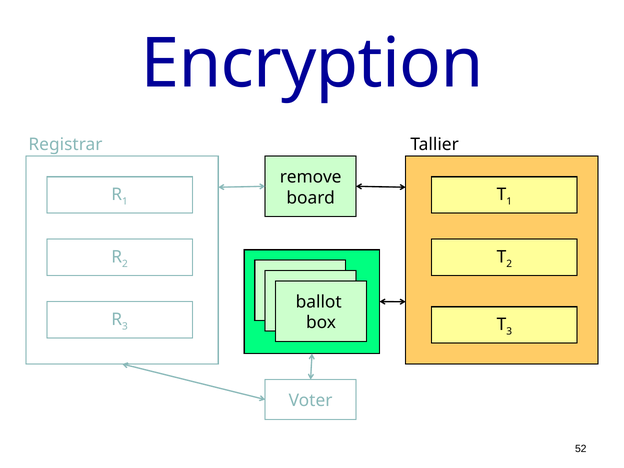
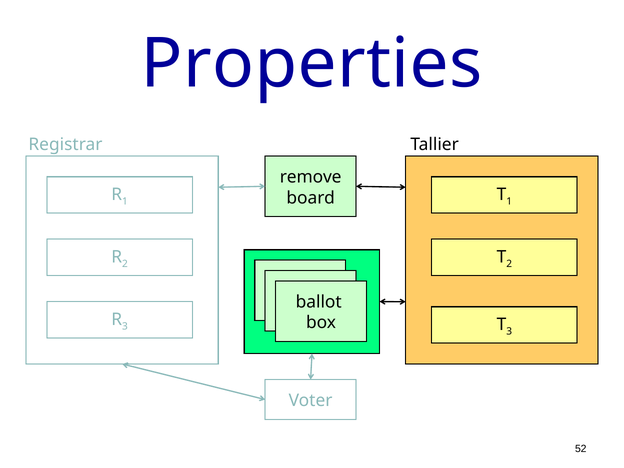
Encryption: Encryption -> Properties (312, 64)
